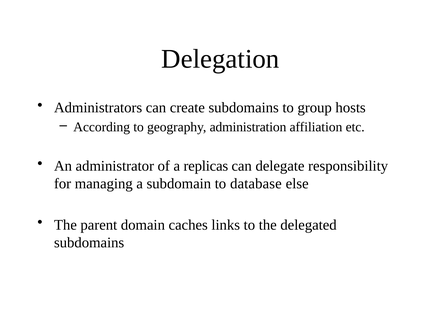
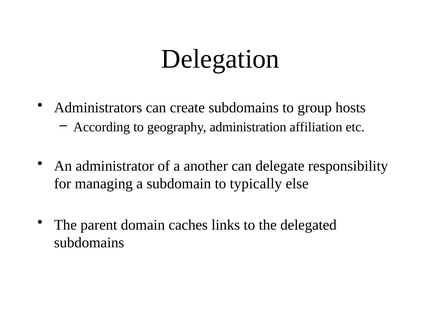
replicas: replicas -> another (206, 166)
database: database -> typically (256, 184)
